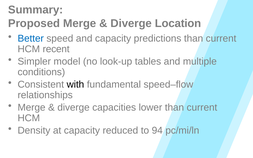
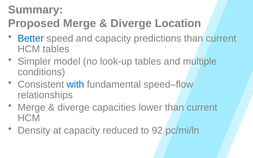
HCM recent: recent -> tables (56, 49)
with colour: black -> blue (75, 84)
94: 94 -> 92 (157, 131)
